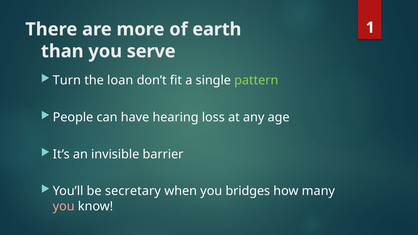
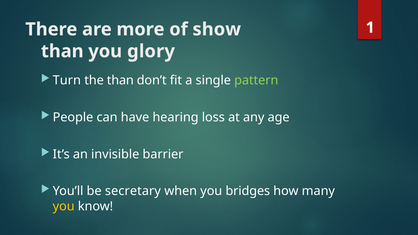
earth: earth -> show (217, 29)
serve: serve -> glory (151, 51)
the loan: loan -> than (120, 80)
you colour: pink -> yellow (64, 206)
